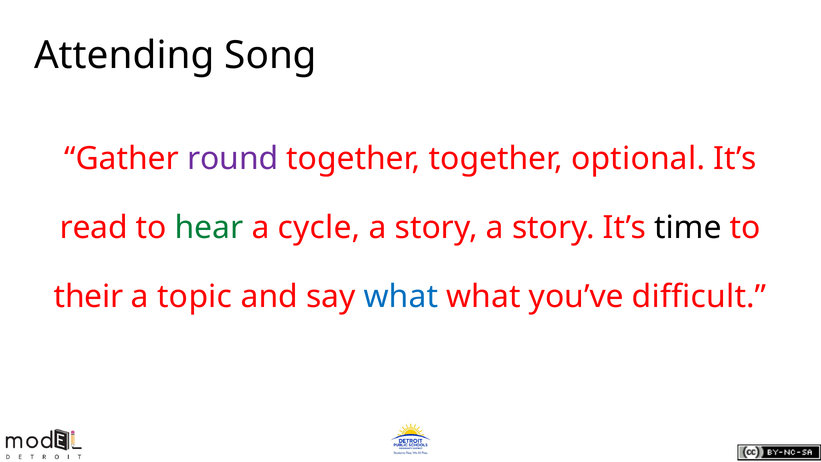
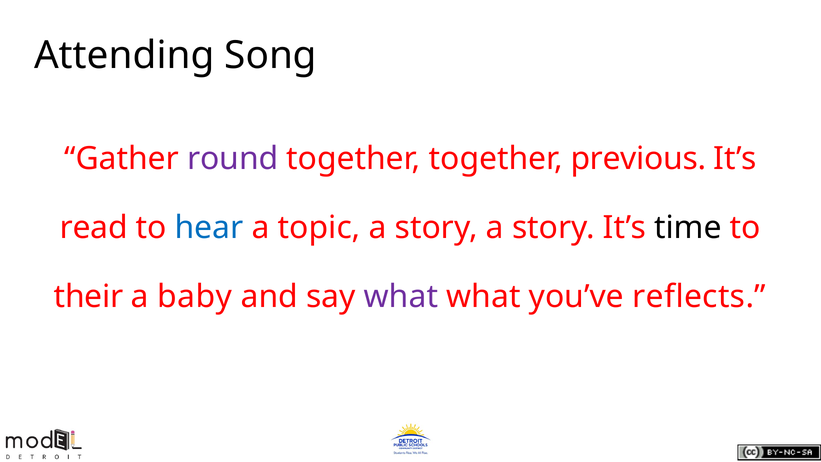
optional: optional -> previous (638, 159)
hear colour: green -> blue (209, 228)
cycle: cycle -> topic (319, 228)
topic: topic -> baby (195, 297)
what colour: blue -> purple (401, 297)
difficult: difficult -> reflects (699, 297)
